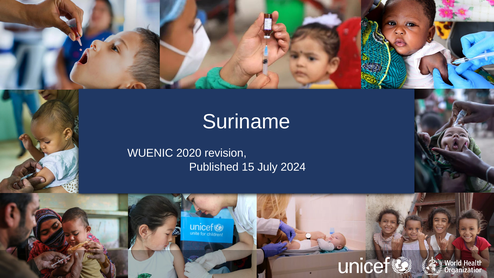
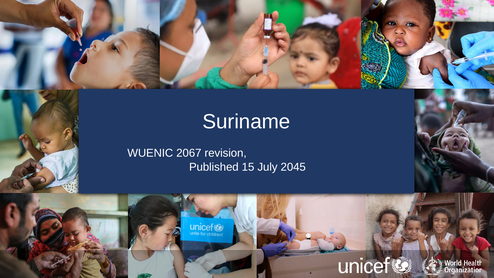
2020: 2020 -> 2067 (189, 153)
2024: 2024 -> 2045 (293, 167)
